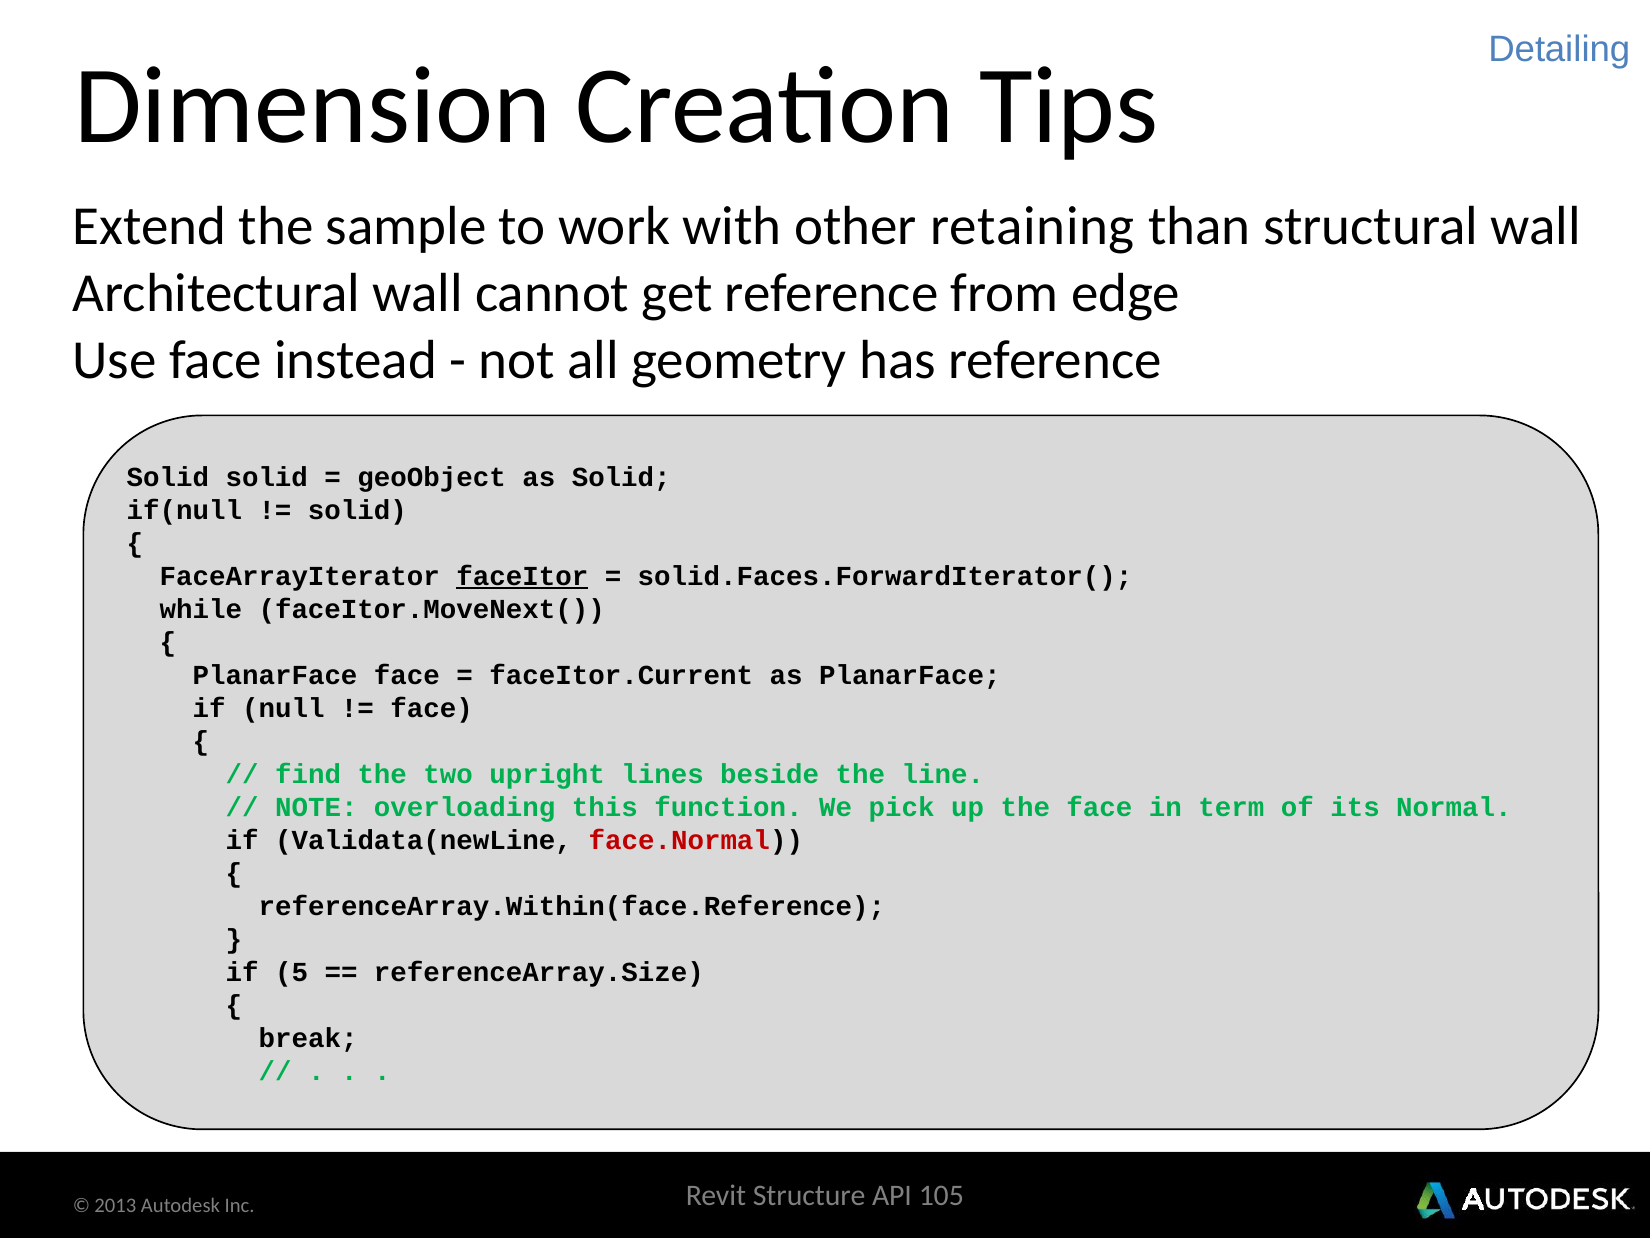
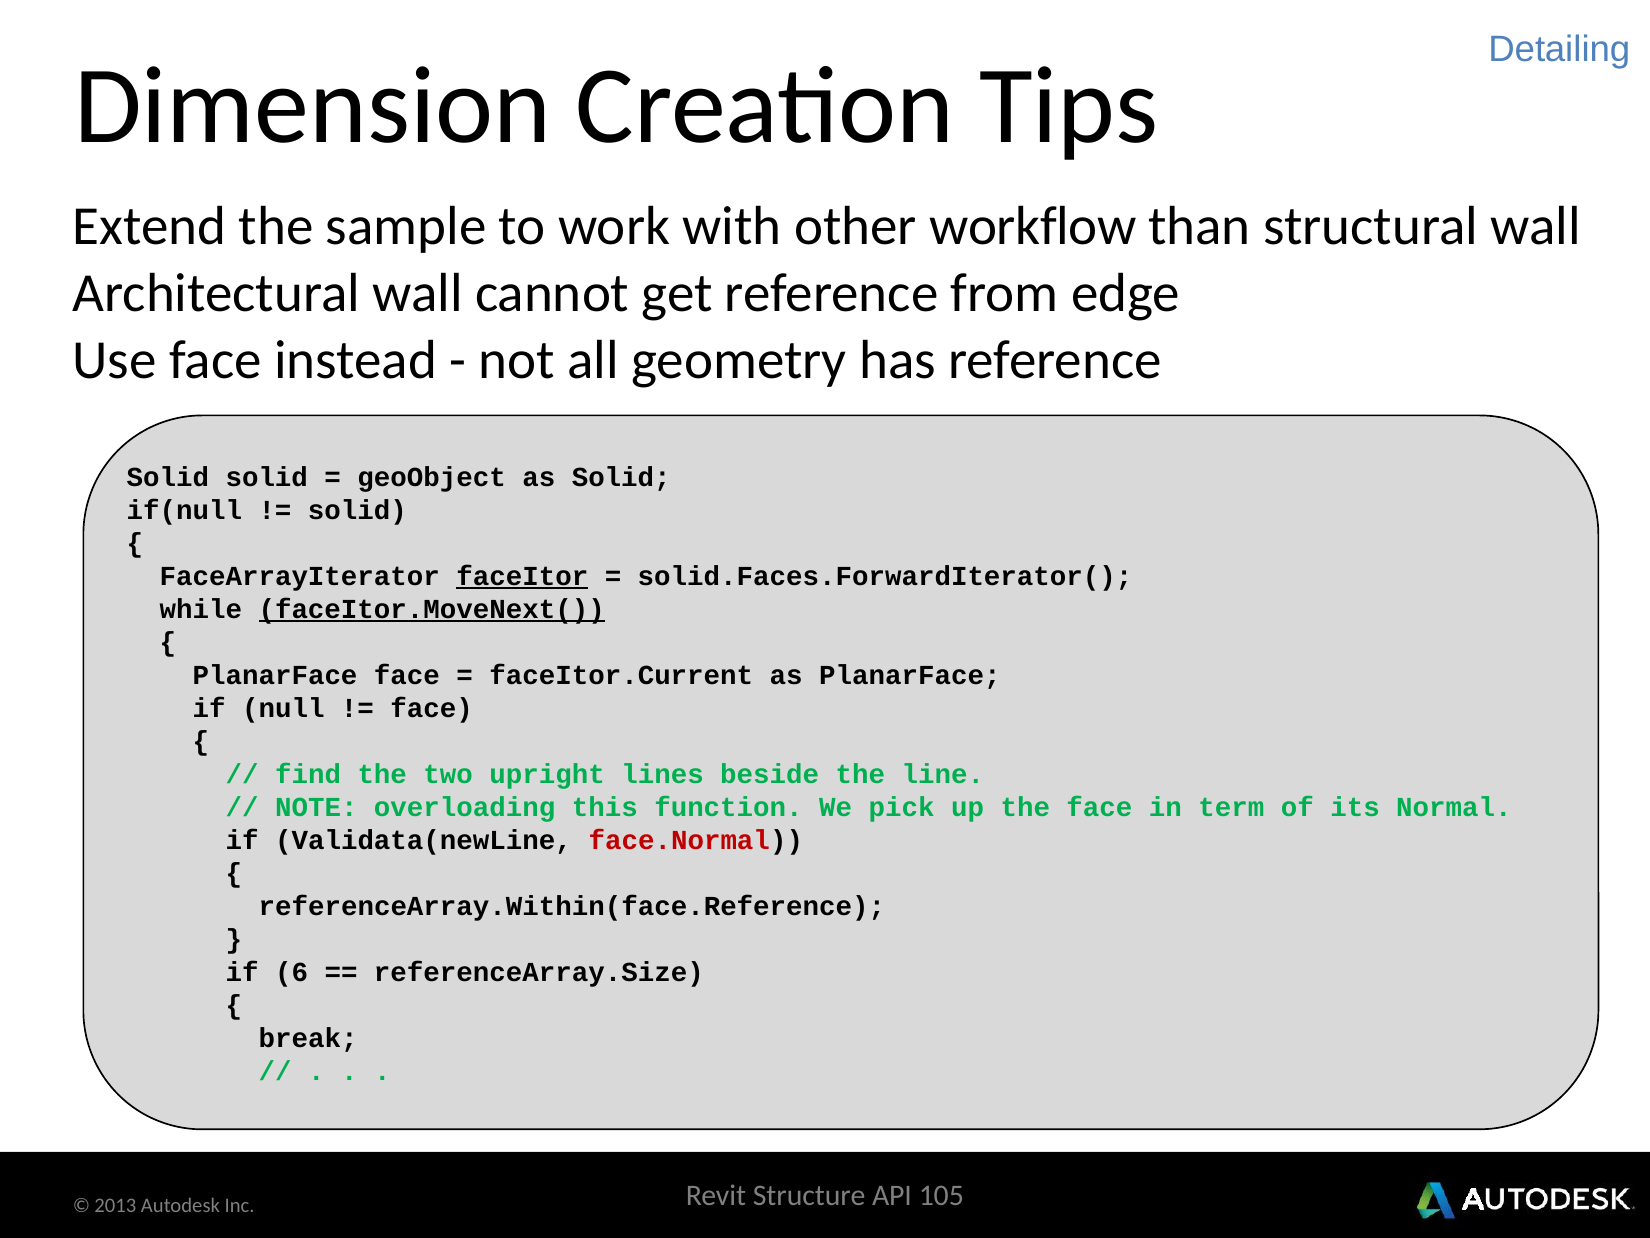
retaining: retaining -> workflow (1033, 227)
faceItor.MoveNext( underline: none -> present (432, 609)
5: 5 -> 6 (292, 972)
